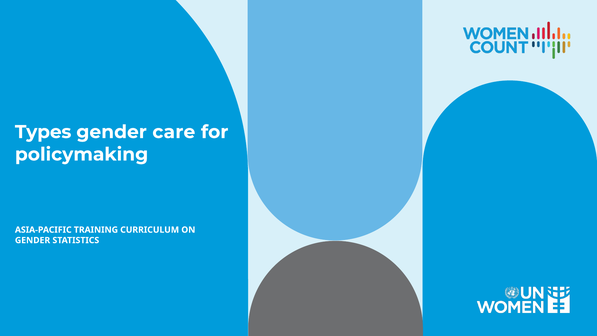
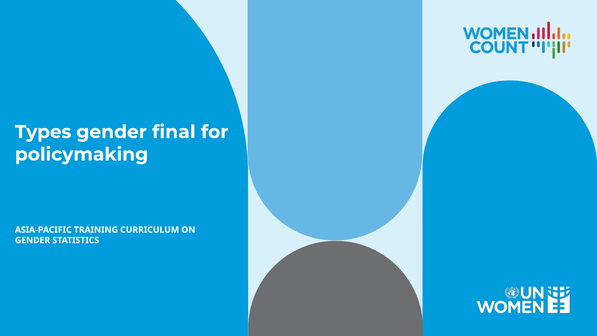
care: care -> final (174, 132)
